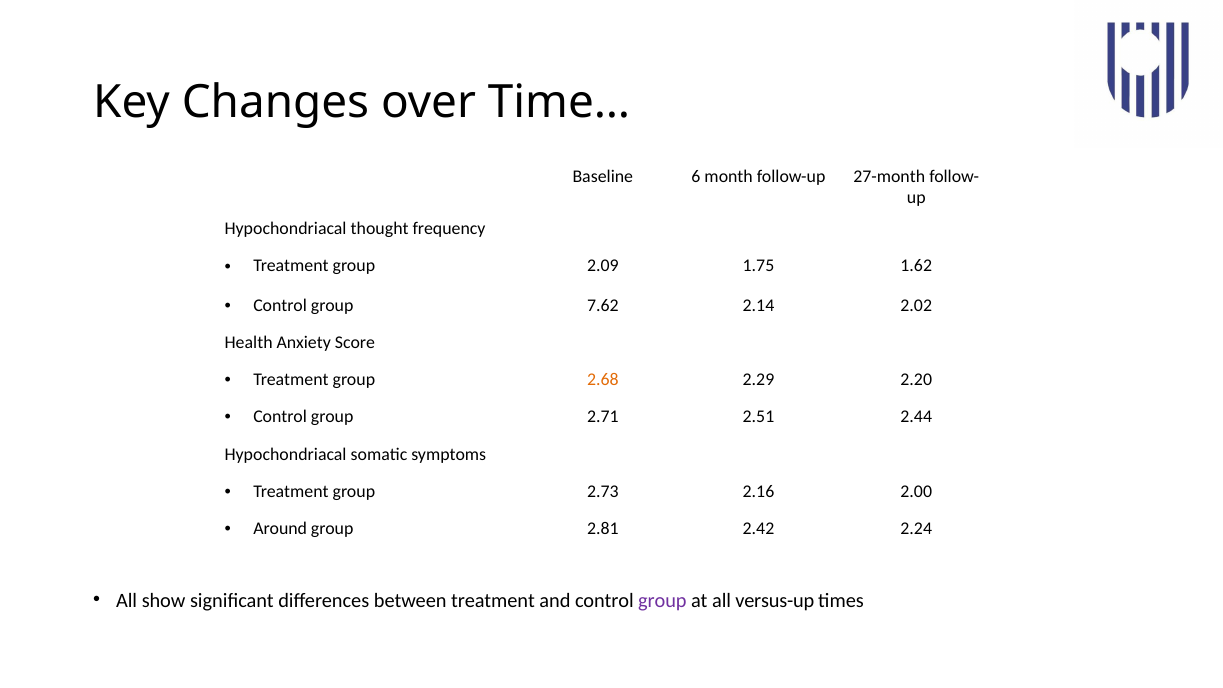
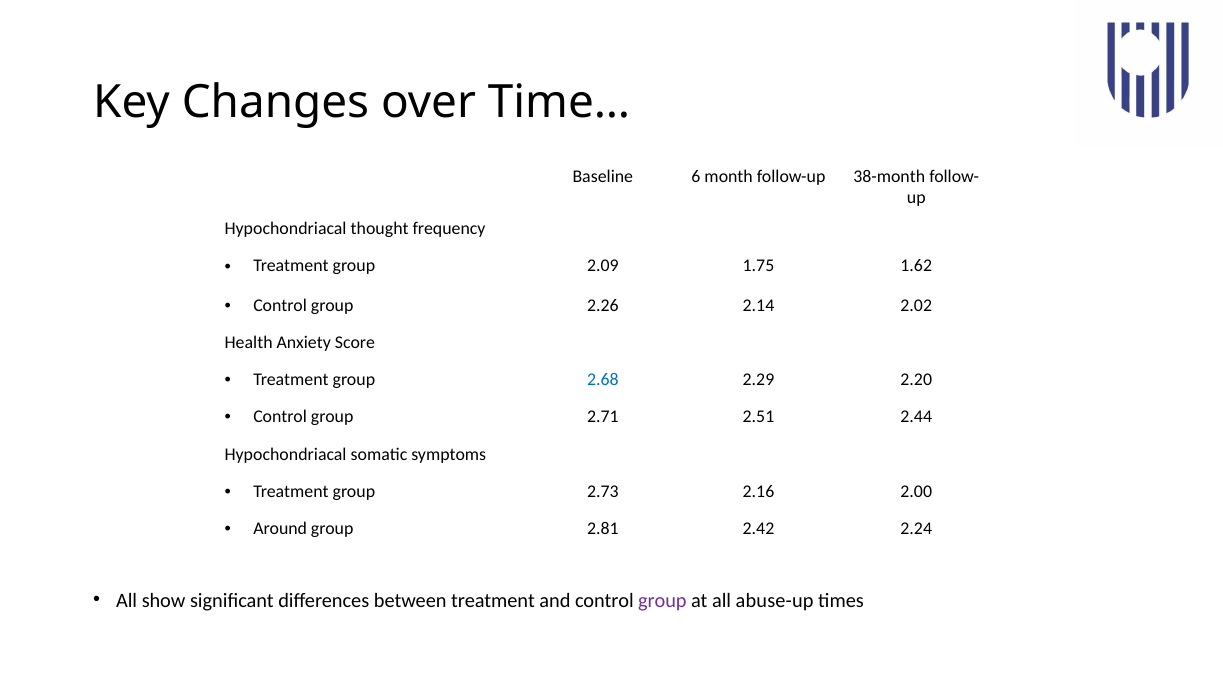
27-month: 27-month -> 38-month (889, 176)
7.62: 7.62 -> 2.26 (603, 305)
2.68 colour: orange -> blue (603, 380)
versus-up: versus-up -> abuse-up (775, 601)
